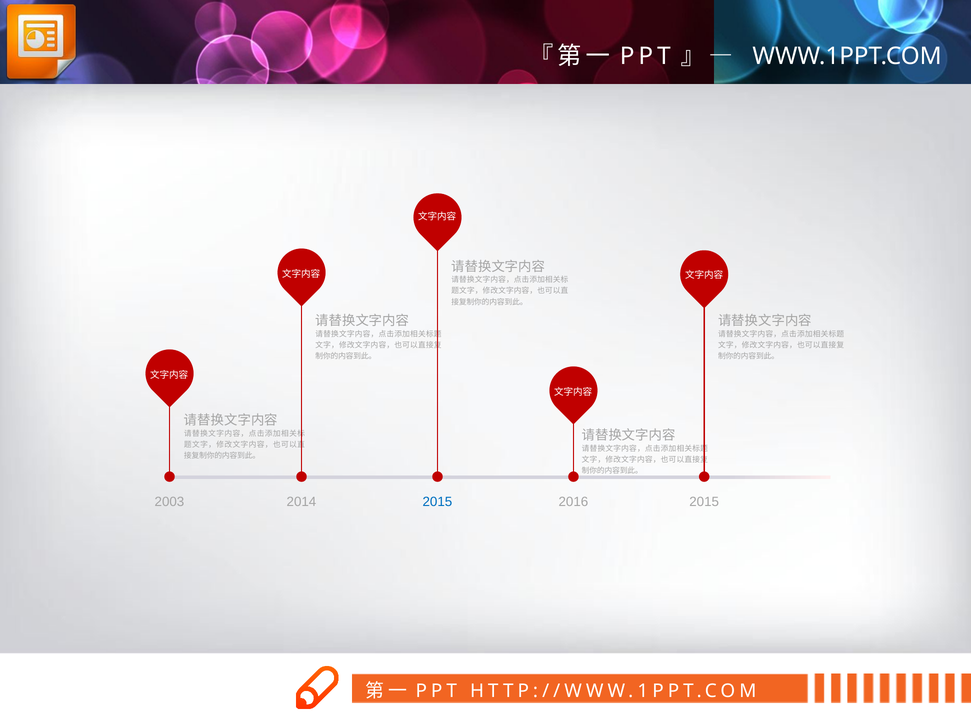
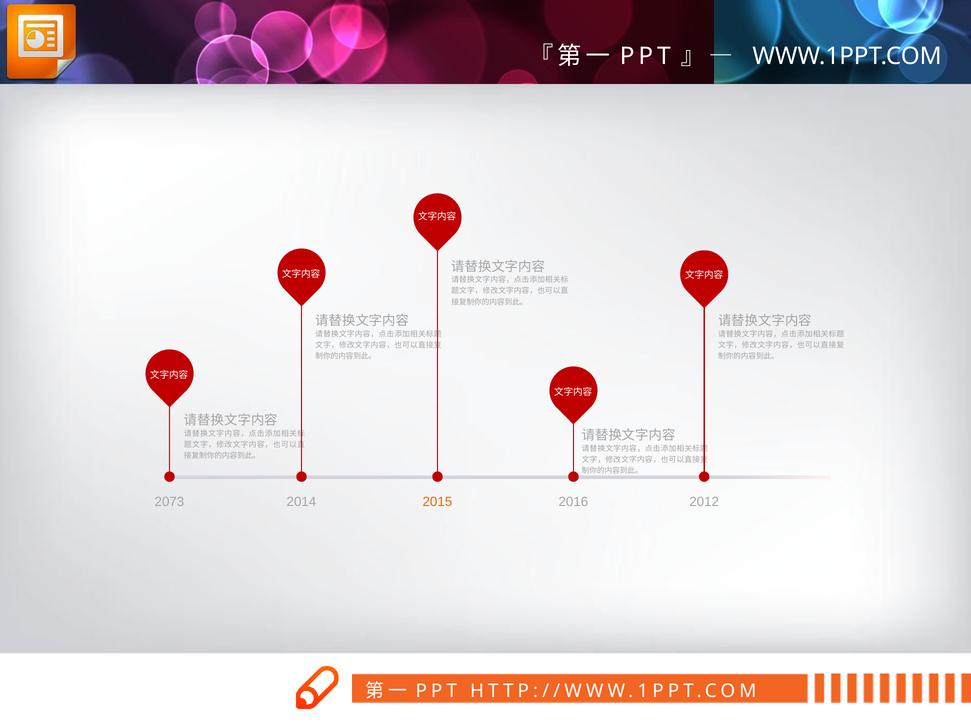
2003: 2003 -> 2073 (169, 502)
2015 colour: blue -> orange (437, 502)
2016 2015: 2015 -> 2012 (704, 502)
